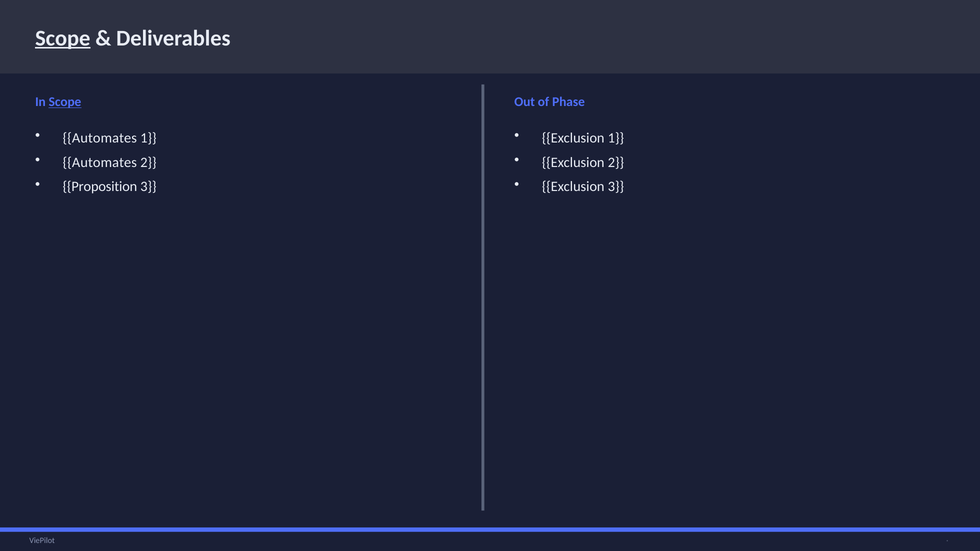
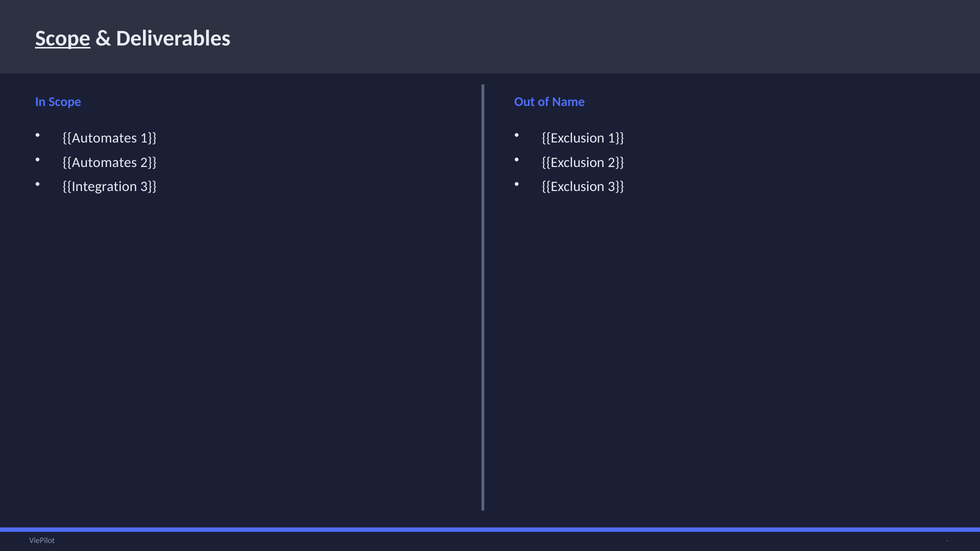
Scope underline: present -> none (65, 102)
Phase: Phase -> Name (569, 102)
Proposition: Proposition -> Integration (100, 187)
